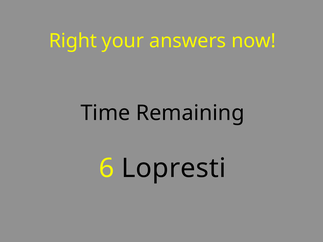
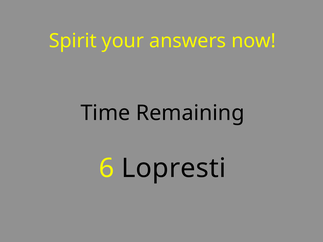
Right: Right -> Spirit (73, 41)
